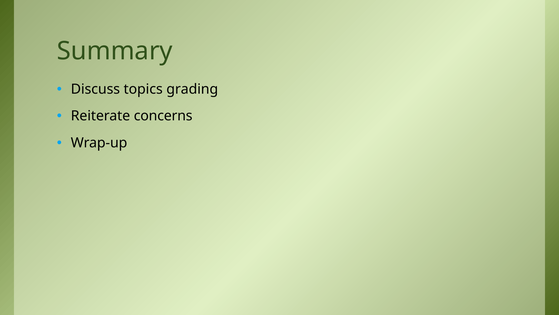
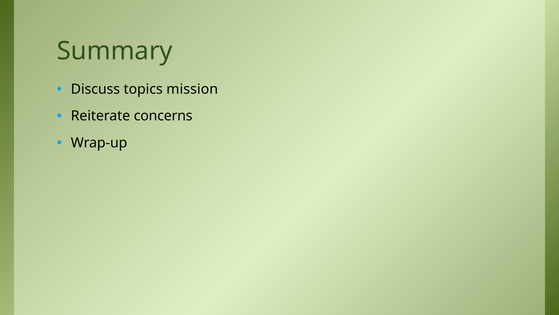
grading: grading -> mission (192, 89)
